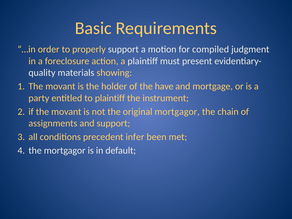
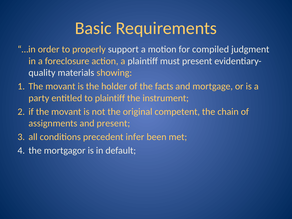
have: have -> facts (164, 86)
original mortgagor: mortgagor -> competent (177, 112)
and support: support -> present (113, 123)
